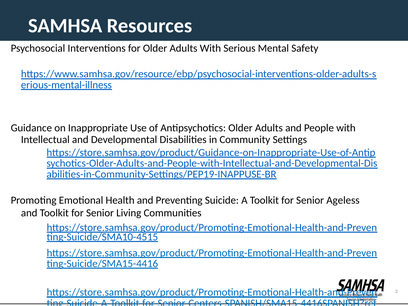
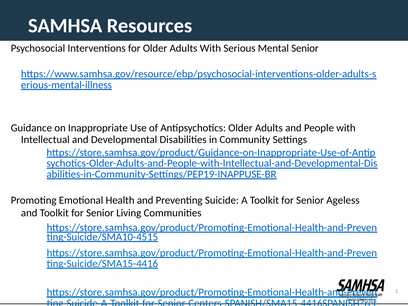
Mental Safety: Safety -> Senior (305, 48)
